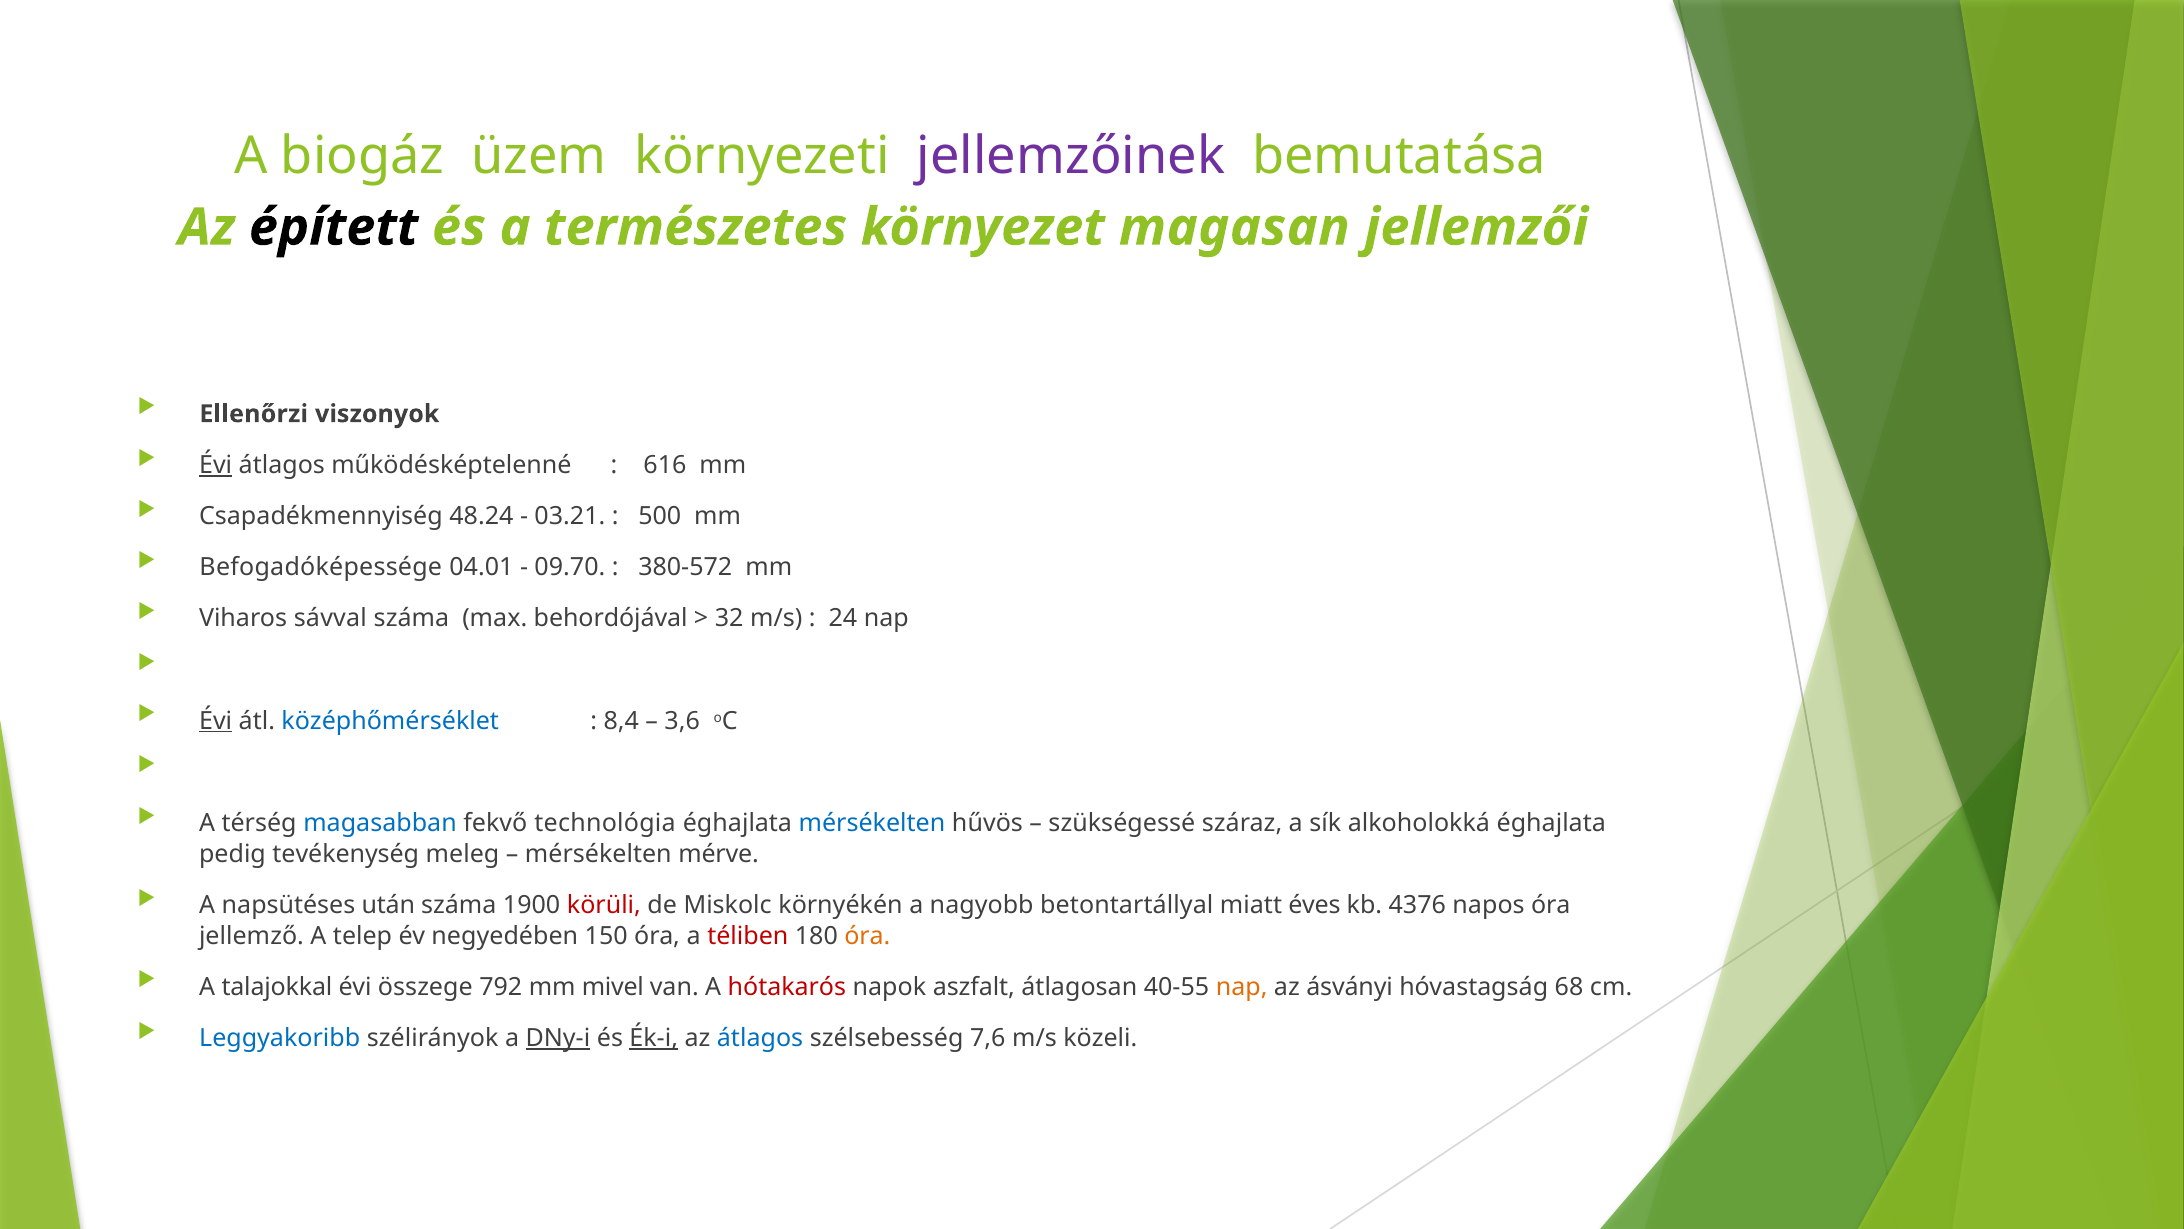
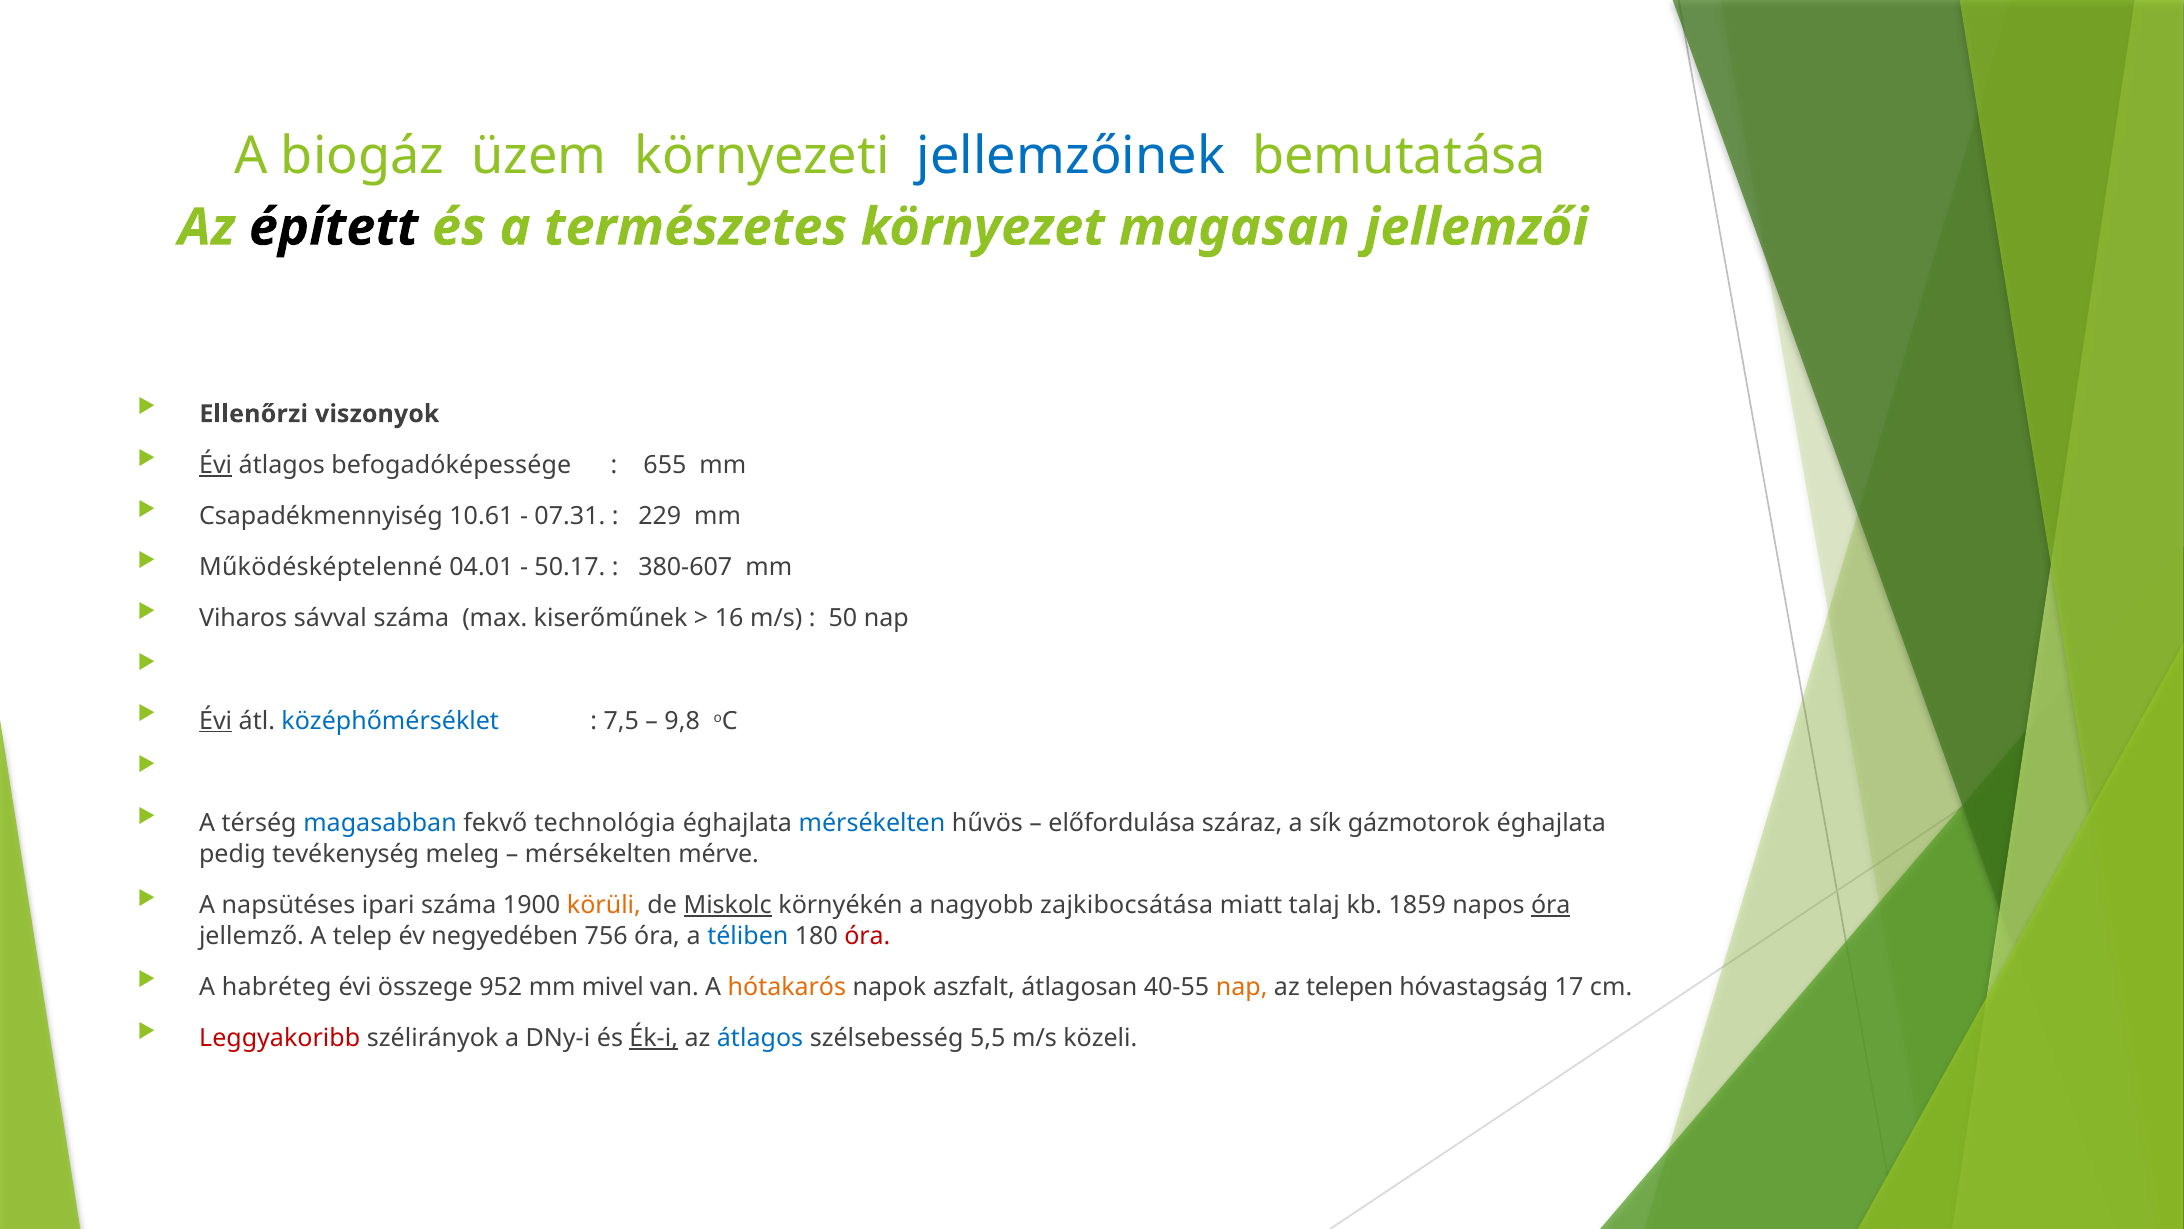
jellemzőinek colour: purple -> blue (1071, 156)
működésképtelenné: működésképtelenné -> befogadóképessége (451, 465)
616: 616 -> 655 (665, 465)
48.24: 48.24 -> 10.61 (481, 516)
03.21: 03.21 -> 07.31 (570, 516)
500: 500 -> 229 (660, 516)
Befogadóképessége: Befogadóképessége -> Működésképtelenné (321, 567)
09.70: 09.70 -> 50.17 (570, 567)
380-572: 380-572 -> 380-607 (685, 567)
behordójával: behordójával -> kiserőműnek (611, 618)
32: 32 -> 16 (729, 618)
24: 24 -> 50 (843, 618)
8,4: 8,4 -> 7,5 (621, 721)
3,6: 3,6 -> 9,8 (682, 721)
szükségessé: szükségessé -> előfordulása (1122, 823)
alkoholokká: alkoholokká -> gázmotorok (1419, 823)
után: után -> ipari (388, 905)
körüli colour: red -> orange (604, 905)
Miskolc underline: none -> present (728, 905)
betontartállyal: betontartállyal -> zajkibocsátása (1127, 905)
éves: éves -> talaj (1314, 905)
4376: 4376 -> 1859 (1417, 905)
óra underline: none -> present (1551, 905)
150: 150 -> 756 (606, 935)
téliben colour: red -> blue (748, 935)
óra colour: orange -> red (867, 935)
talajokkal: talajokkal -> habréteg (277, 987)
792: 792 -> 952 (501, 987)
hótakarós colour: red -> orange (787, 987)
ásványi: ásványi -> telepen (1350, 987)
68: 68 -> 17 (1569, 987)
Leggyakoribb colour: blue -> red (280, 1038)
DNy-i underline: present -> none (558, 1038)
7,6: 7,6 -> 5,5 (988, 1038)
